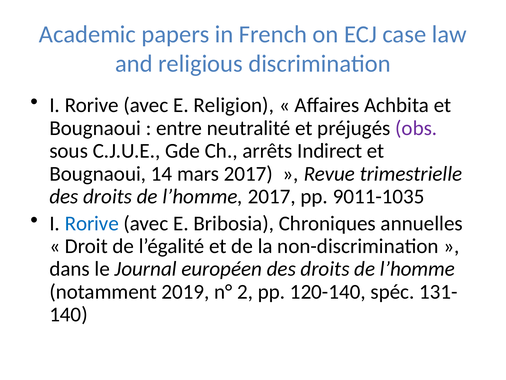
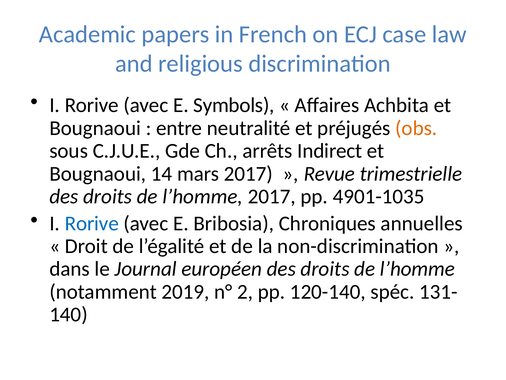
Religion: Religion -> Symbols (234, 105)
obs colour: purple -> orange (416, 128)
9011-1035: 9011-1035 -> 4901-1035 (379, 196)
